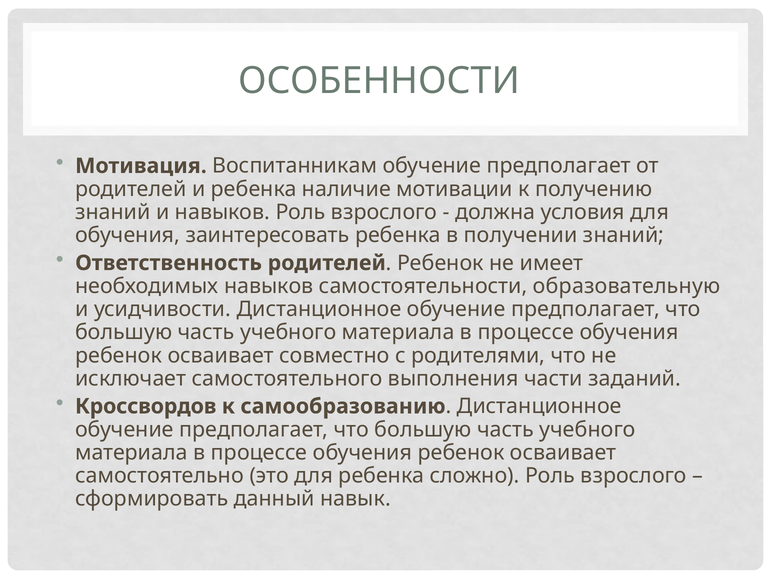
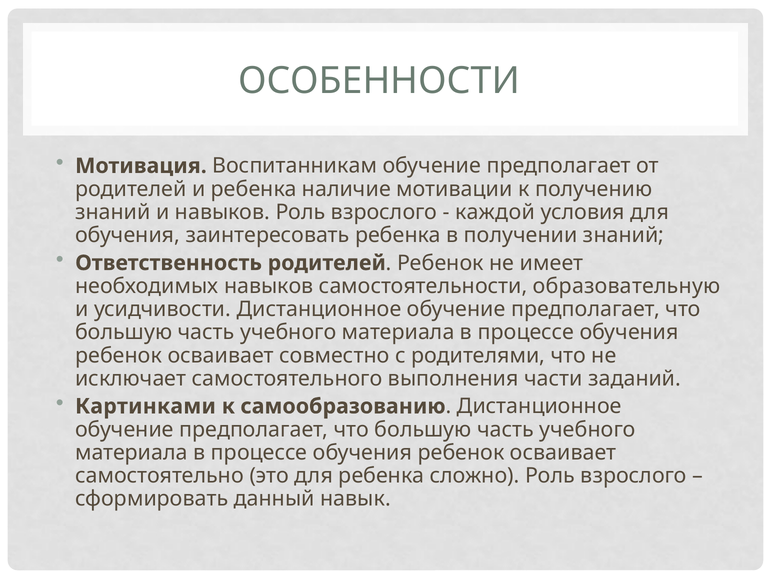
должна: должна -> каждой (495, 212)
Кроссвордов: Кроссвордов -> Картинками (146, 407)
